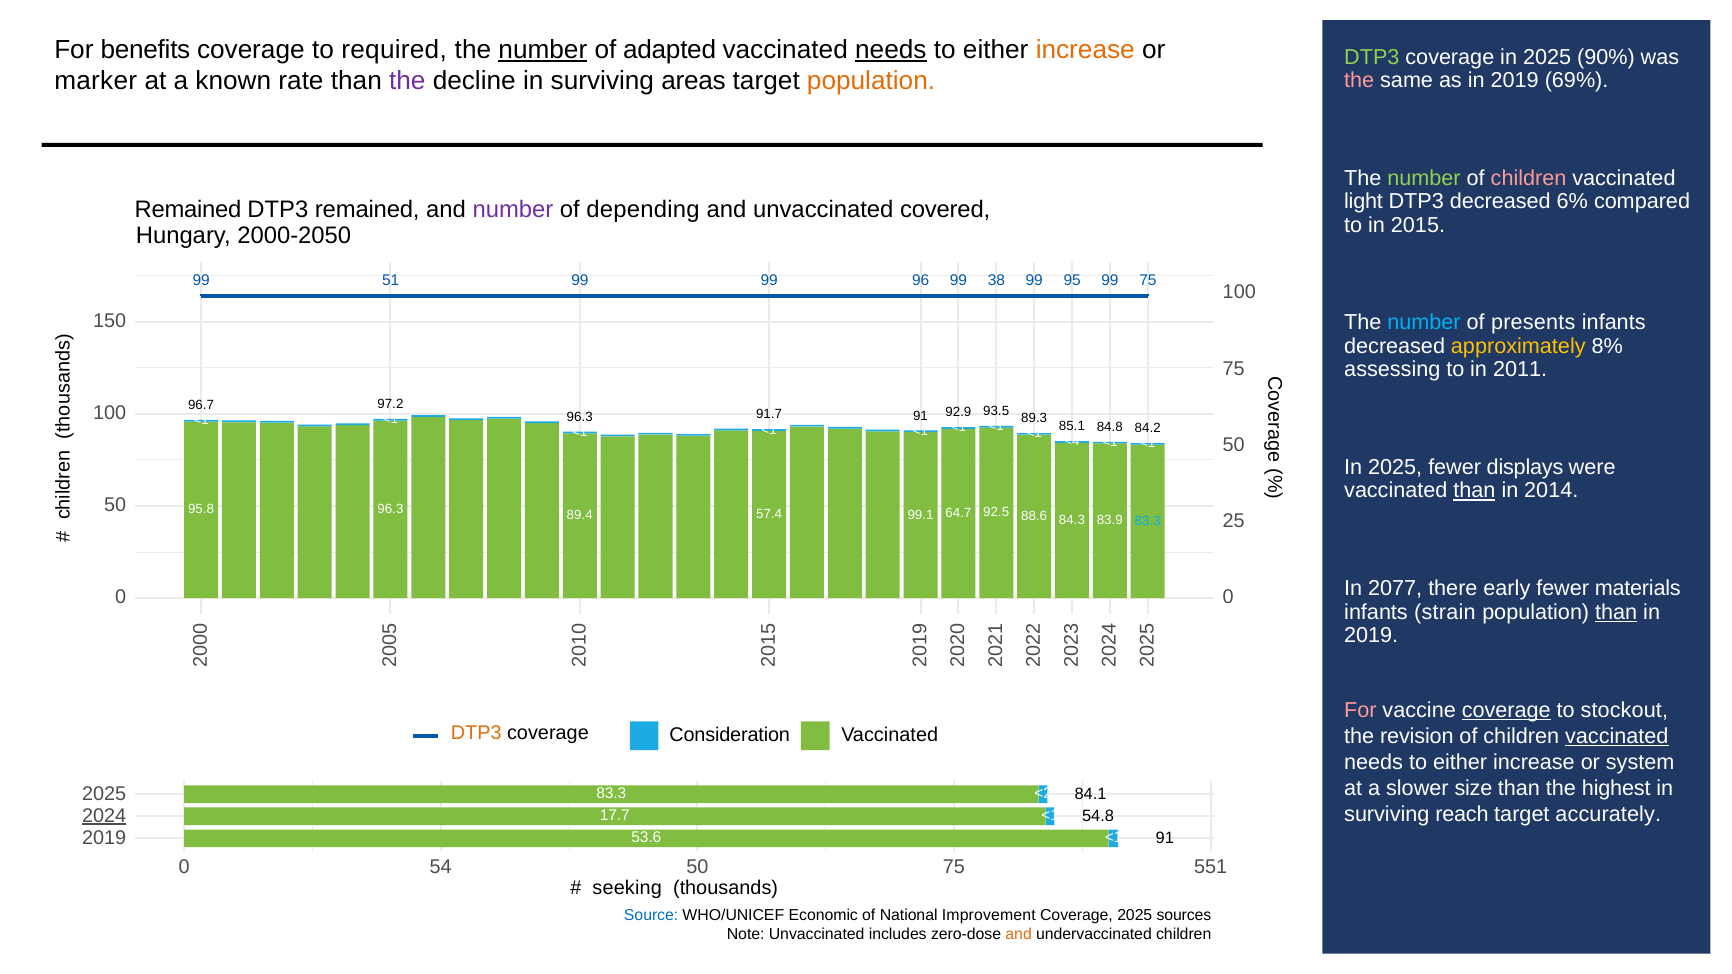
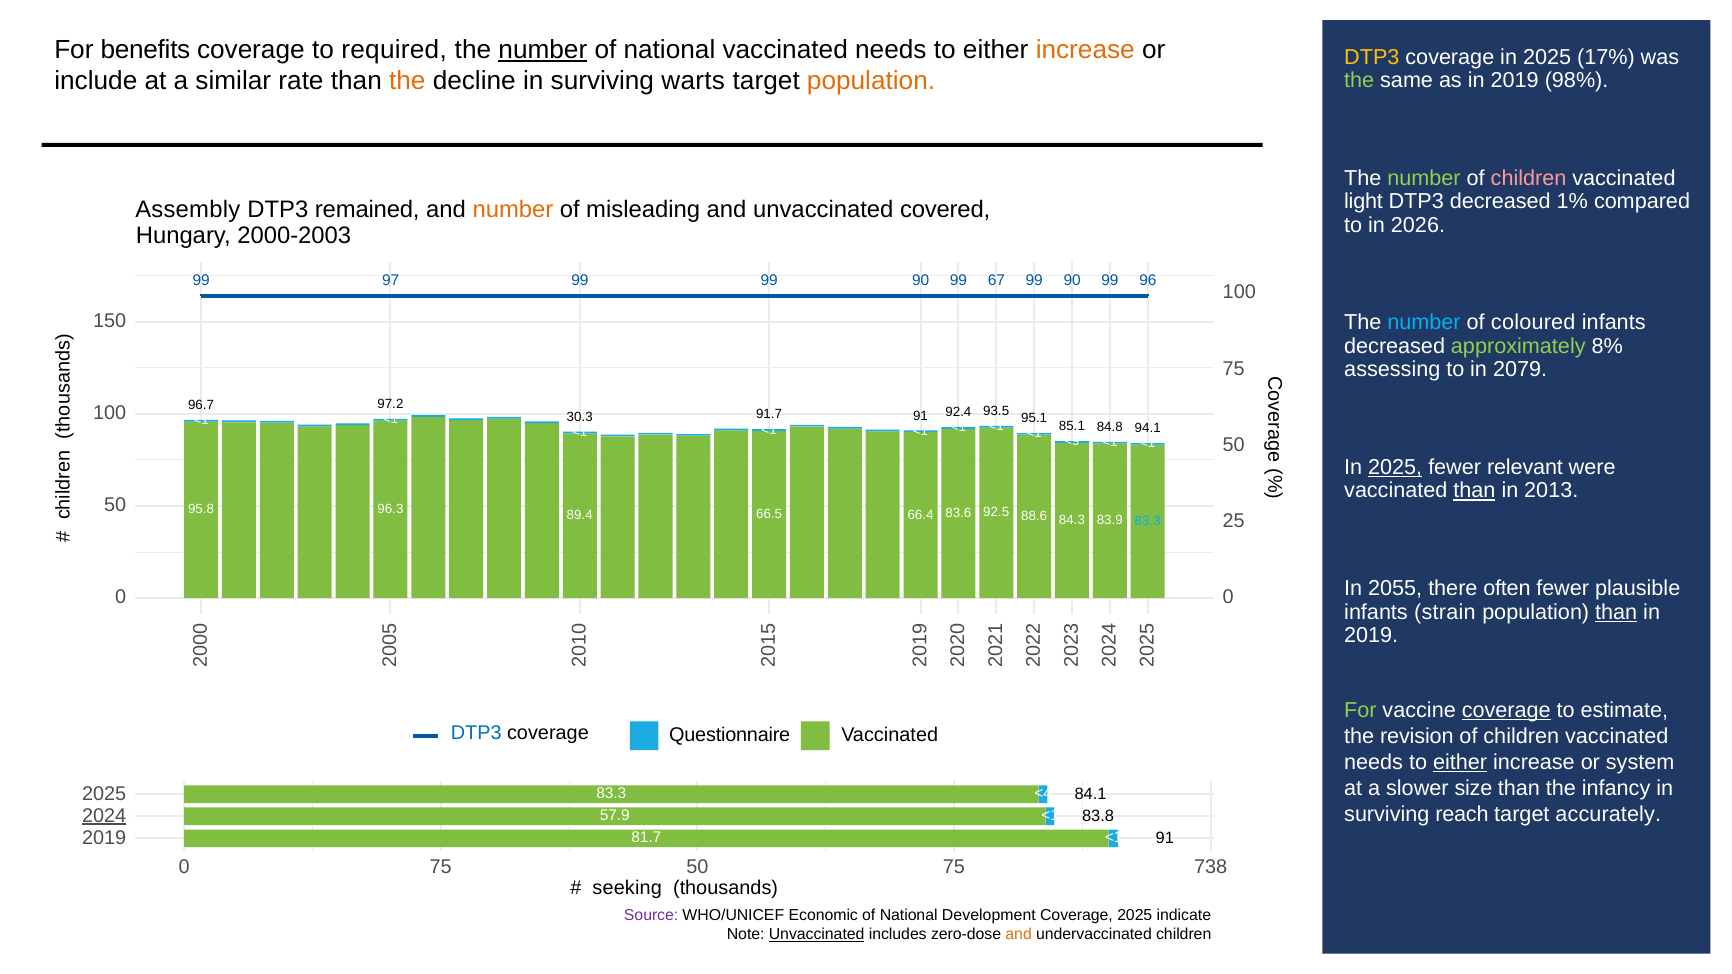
adapted: adapted -> national (669, 50)
needs underline: present -> none (891, 50)
DTP3 colour: light green -> yellow (1372, 57)
90%: 90% -> 17% (1606, 57)
marker: marker -> include (96, 81)
known: known -> similar (233, 81)
the colour: purple -> orange (407, 81)
areas: areas -> warts (693, 81)
the colour: pink -> light green (1359, 80)
69%: 69% -> 98% (1577, 80)
6%: 6% -> 1% (1572, 202)
Remained: Remained -> Assembly (188, 209)
number colour: purple -> orange (513, 209)
depending: depending -> misleading (643, 209)
2015: 2015 -> 2026 (1418, 225)
2000-2050: 2000-2050 -> 2000-2003 (294, 235)
51: 51 -> 97 (391, 281)
99 99 96: 96 -> 90 (921, 281)
38: 38 -> 67 (996, 281)
95: 95 -> 90 (1072, 281)
99 75: 75 -> 96 (1148, 281)
presents: presents -> coloured (1533, 323)
approximately colour: yellow -> light green (1518, 346)
2011: 2011 -> 2079 (1520, 370)
96.3: 96.3 -> 30.3 (580, 417)
92.9: 92.9 -> 92.4 (958, 412)
89.3: 89.3 -> 95.1 (1034, 418)
84.2: 84.2 -> 94.1 (1148, 428)
<4: <4 -> <9 (1072, 442)
2025 underline: none -> present (1395, 467)
displays: displays -> relevant (1525, 467)
2014: 2014 -> 2013 (1551, 491)
64.7: 64.7 -> 83.6 (958, 513)
57.4: 57.4 -> 66.5 (769, 514)
99.1: 99.1 -> 66.4 (921, 515)
2077: 2077 -> 2055 (1395, 589)
early: early -> often (1507, 589)
materials: materials -> plausible (1638, 589)
For colour: pink -> light green (1360, 711)
stockout: stockout -> estimate (1624, 711)
DTP3 colour: orange -> blue (476, 733)
Consideration: Consideration -> Questionnaire (730, 735)
vaccinated underline: present -> none (1617, 737)
either underline: none -> present (1460, 763)
highest: highest -> infancy (1616, 789)
<2: <2 -> <4 (1043, 794)
54.8: 54.8 -> 83.8 (1098, 816)
17.7: 17.7 -> 57.9 (615, 816)
53.6: 53.6 -> 81.7 (646, 838)
0 54: 54 -> 75 (441, 867)
551: 551 -> 738 (1211, 867)
Source colour: blue -> purple (651, 916)
Improvement: Improvement -> Development (989, 916)
sources: sources -> indicate (1184, 916)
Unvaccinated underline: none -> present (817, 934)
